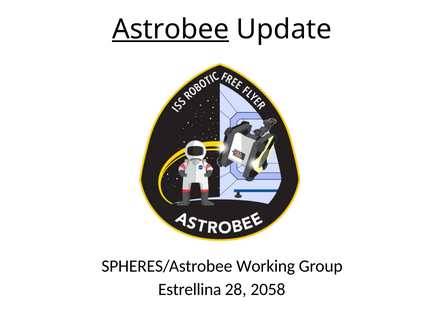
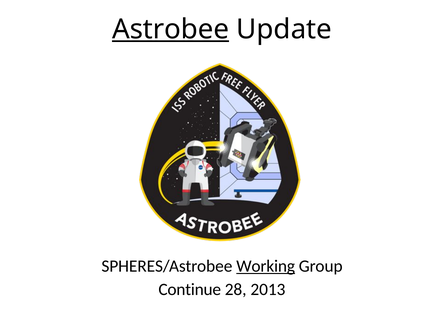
Working underline: none -> present (266, 266)
Estrellina: Estrellina -> Continue (190, 289)
2058: 2058 -> 2013 (268, 289)
